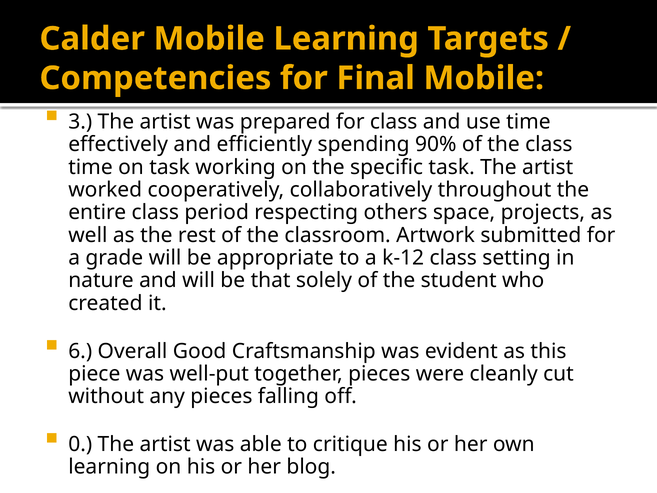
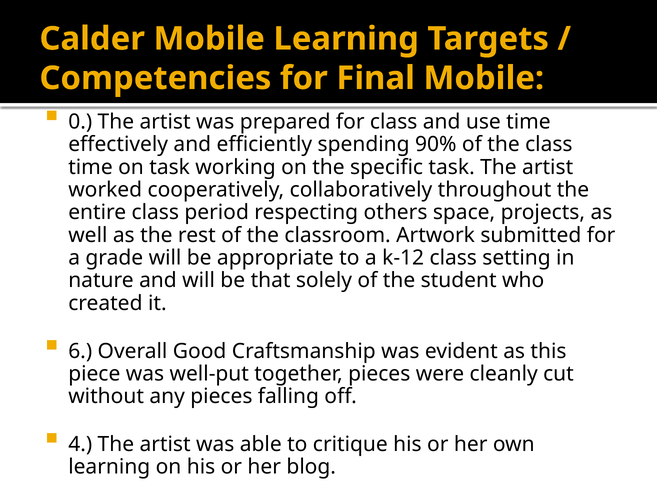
3: 3 -> 0 (80, 122)
0: 0 -> 4 (80, 444)
